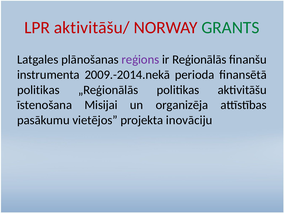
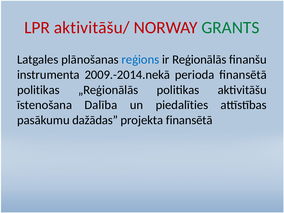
reģions colour: purple -> blue (140, 60)
Misijai: Misijai -> Dalība (101, 105)
organizēja: organizēja -> piedalīties (182, 105)
vietējos: vietējos -> dažādas (95, 120)
projekta inovāciju: inovāciju -> finansētā (189, 120)
